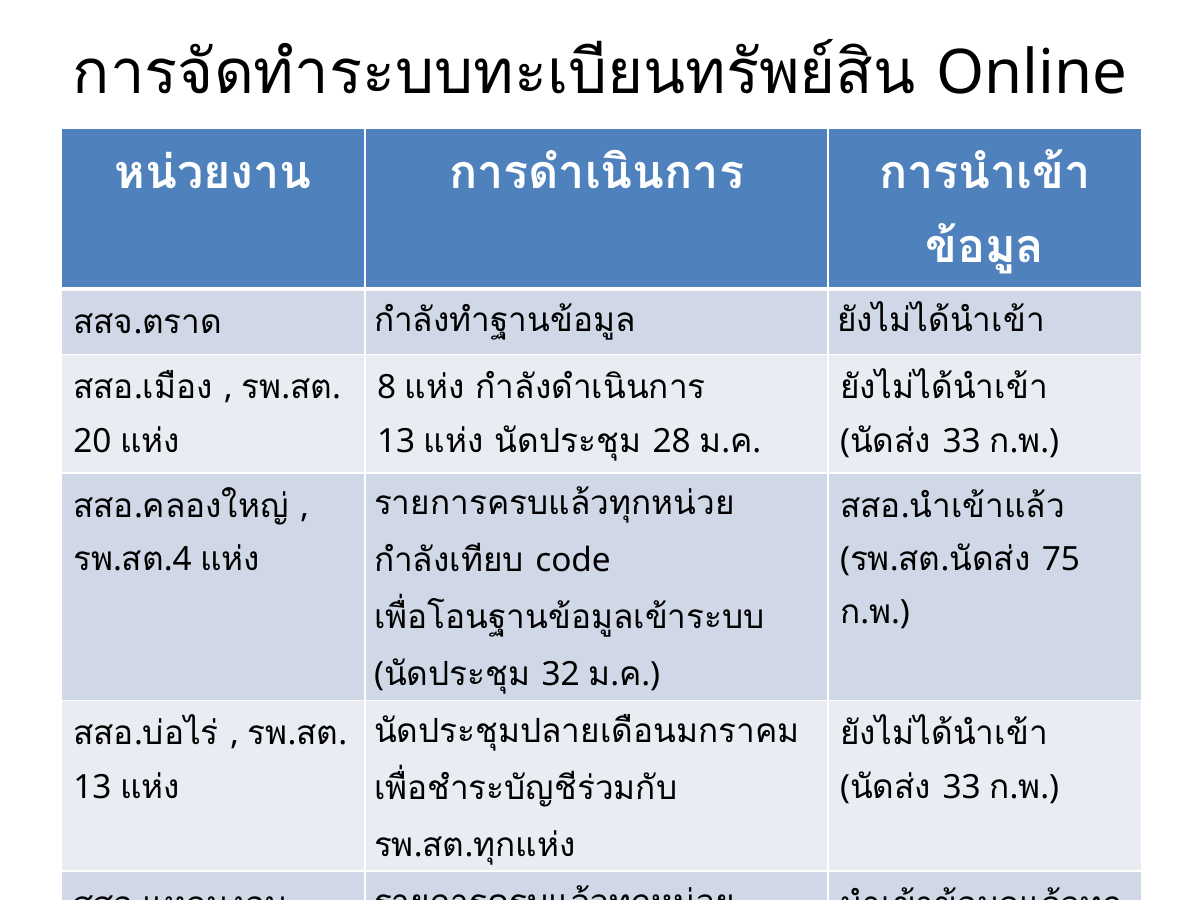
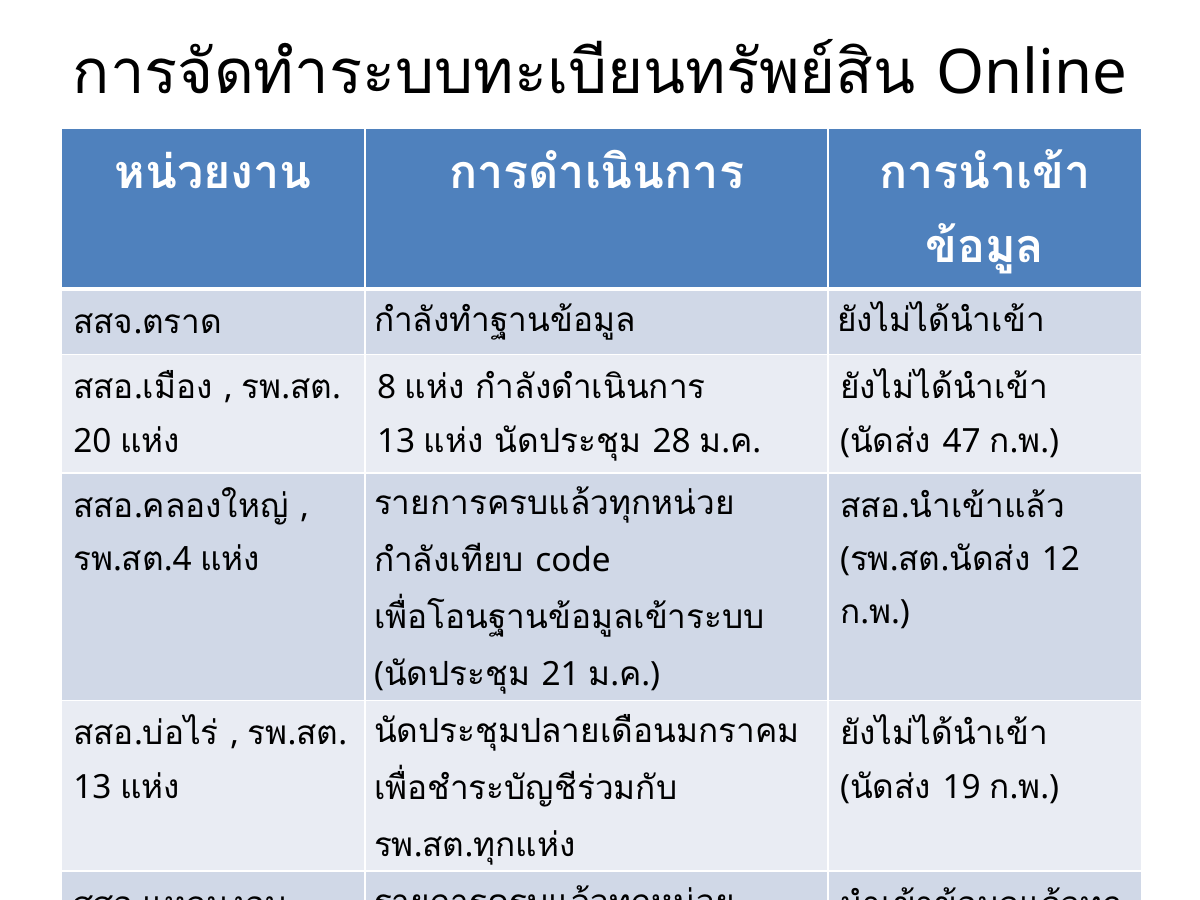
33: 33 -> 47 (962, 441)
75: 75 -> 12 (1061, 559)
32: 32 -> 21 (561, 675)
33: 33 -> 19 (962, 787)
